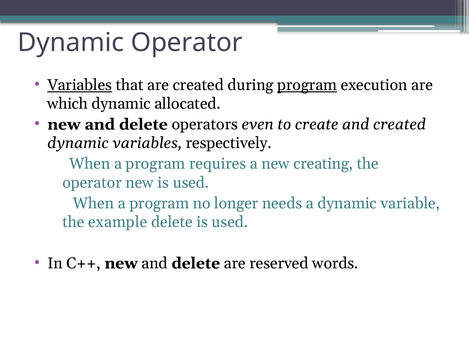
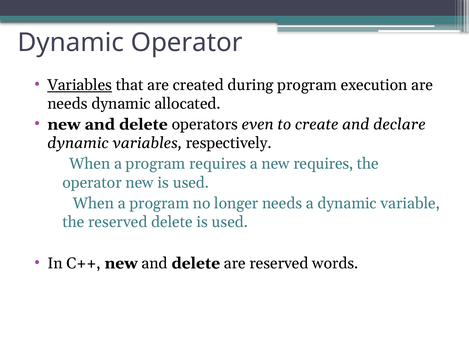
program underline: present -> none (307, 85)
which: which -> needs (68, 104)
and created: created -> declare (400, 125)
new creating: creating -> requires (323, 164)
the example: example -> reserved (118, 222)
